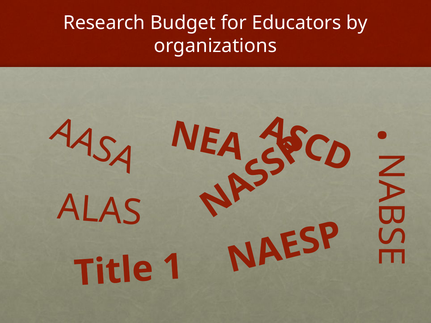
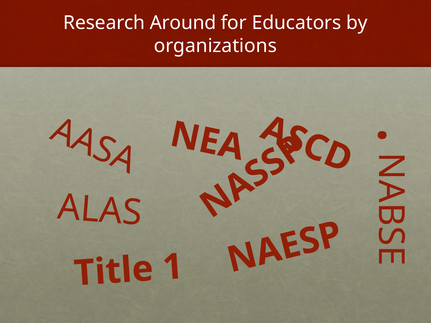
Budget: Budget -> Around (183, 23)
